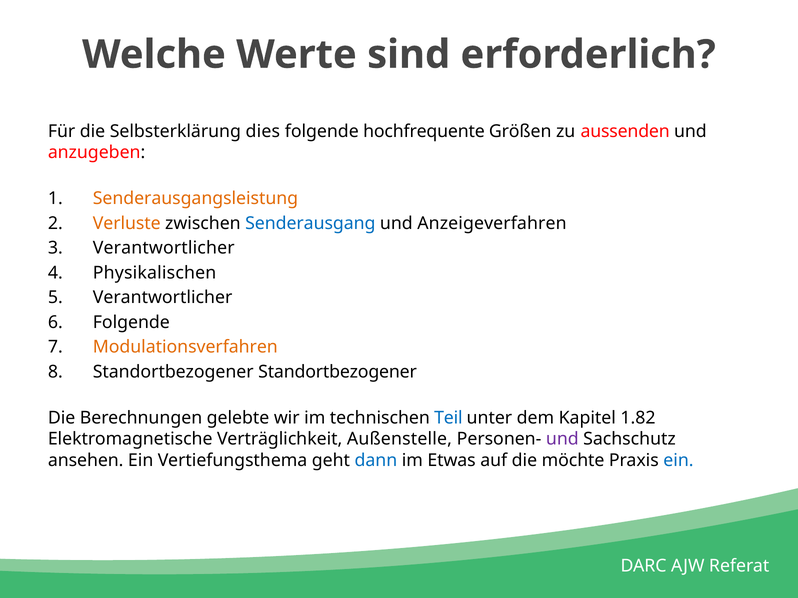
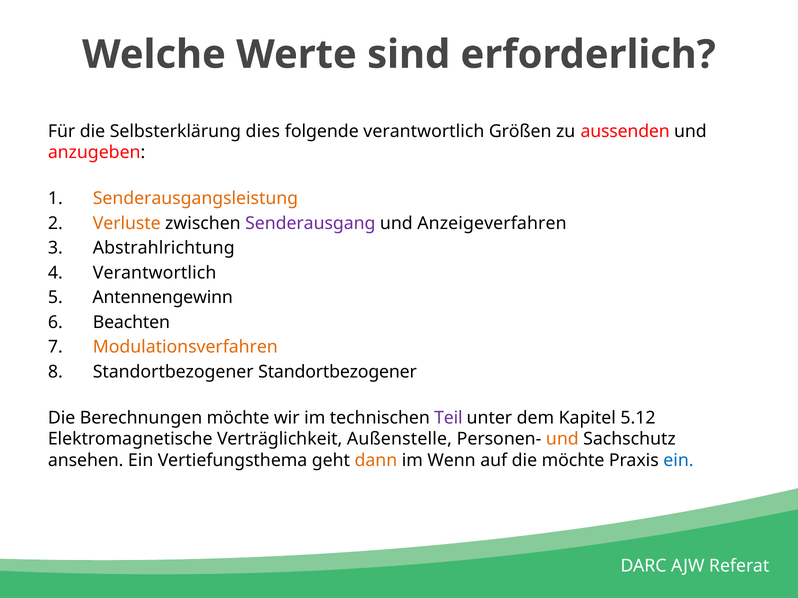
folgende hochfrequente: hochfrequente -> verantwortlich (424, 131)
Senderausgang colour: blue -> purple (310, 223)
Verantwortlicher: Verantwortlicher -> Abstrahlrichtung (164, 248)
Physikalischen: Physikalischen -> Verantwortlich (155, 273)
Verantwortlicher: Verantwortlicher -> Antennengewinn (163, 298)
Folgende: Folgende -> Beachten (131, 323)
Berechnungen gelebte: gelebte -> möchte (238, 418)
Teil colour: blue -> purple (448, 418)
1.82: 1.82 -> 5.12 (638, 418)
und colour: purple -> orange (562, 439)
dann colour: blue -> orange (376, 461)
Etwas: Etwas -> Wenn (452, 461)
